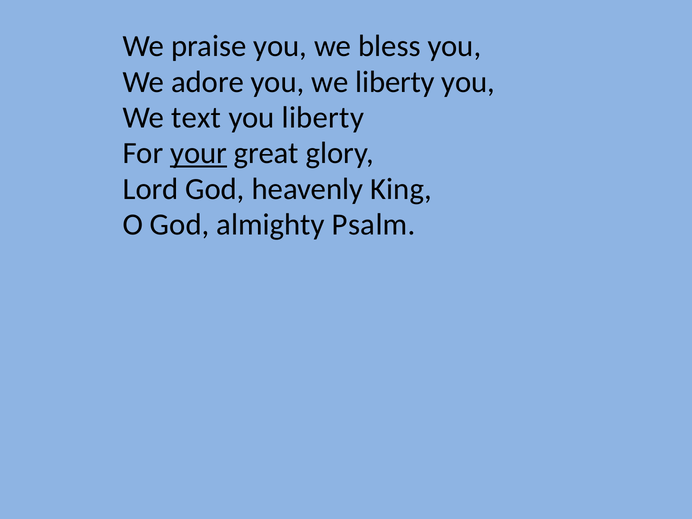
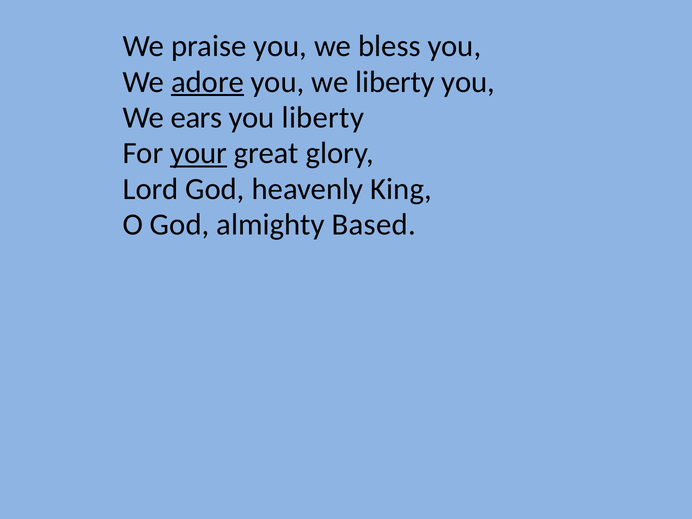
adore underline: none -> present (208, 82)
text: text -> ears (196, 118)
Psalm: Psalm -> Based (374, 225)
